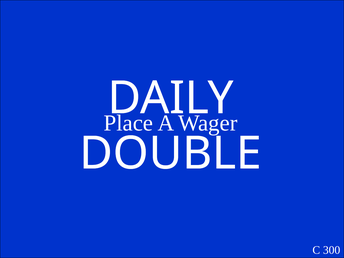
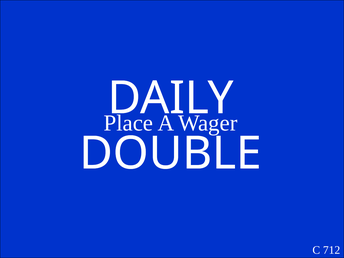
300: 300 -> 712 (332, 250)
